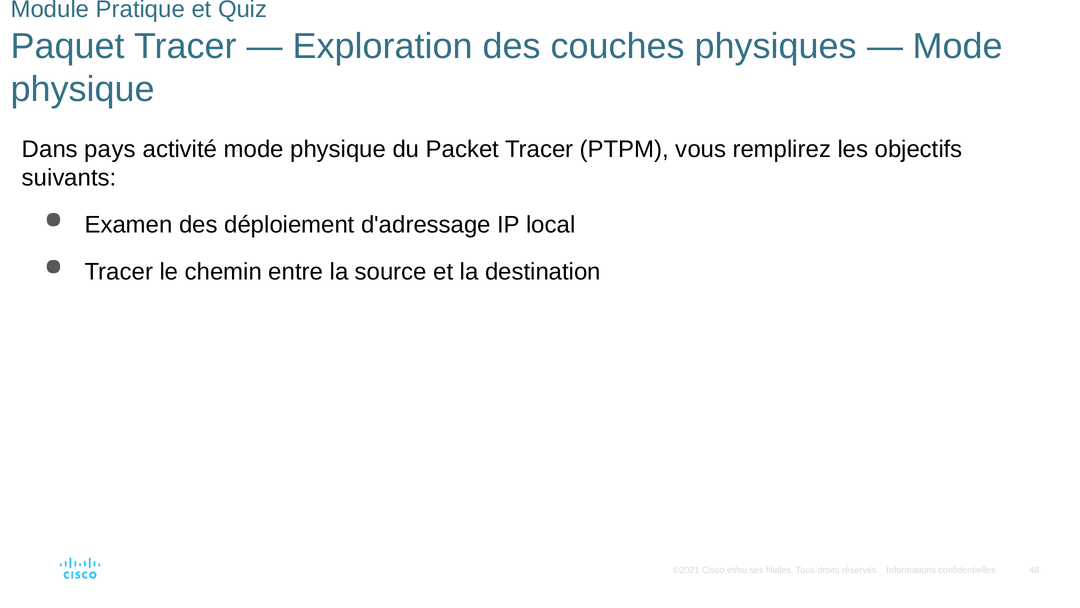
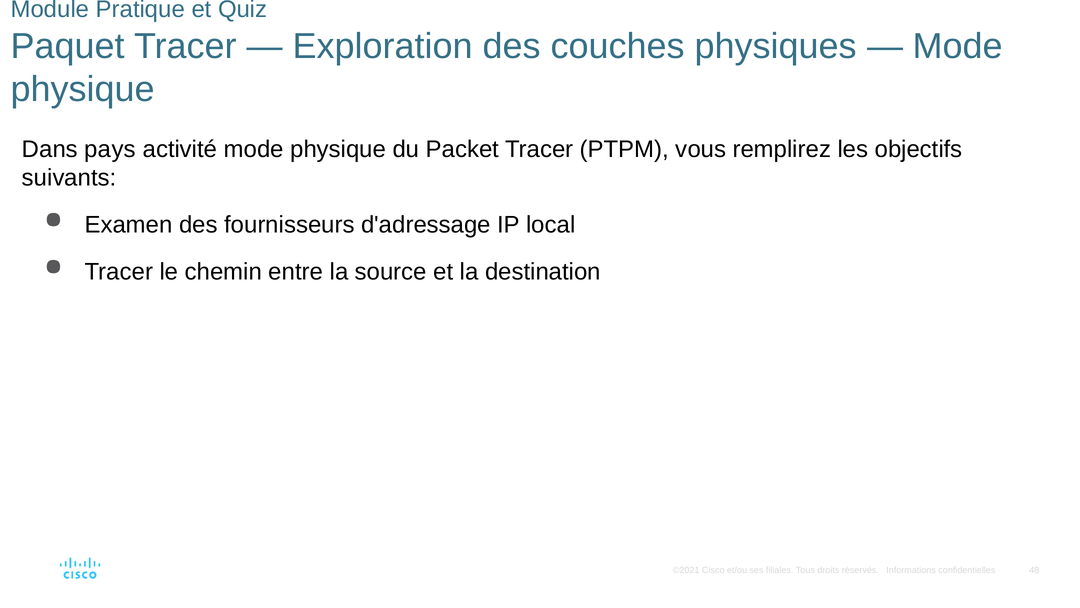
déploiement: déploiement -> fournisseurs (289, 225)
